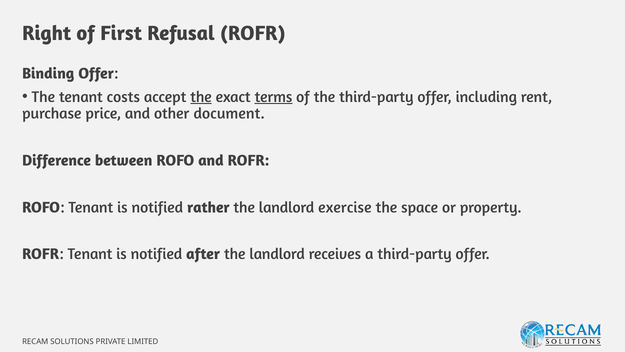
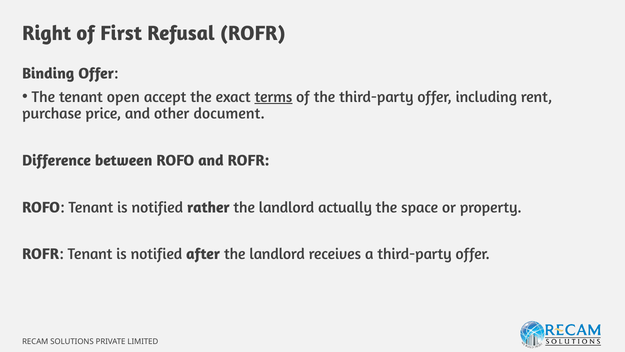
costs: costs -> open (123, 97)
the underline: present -> none (201, 97)
exercise: exercise -> actually (345, 207)
